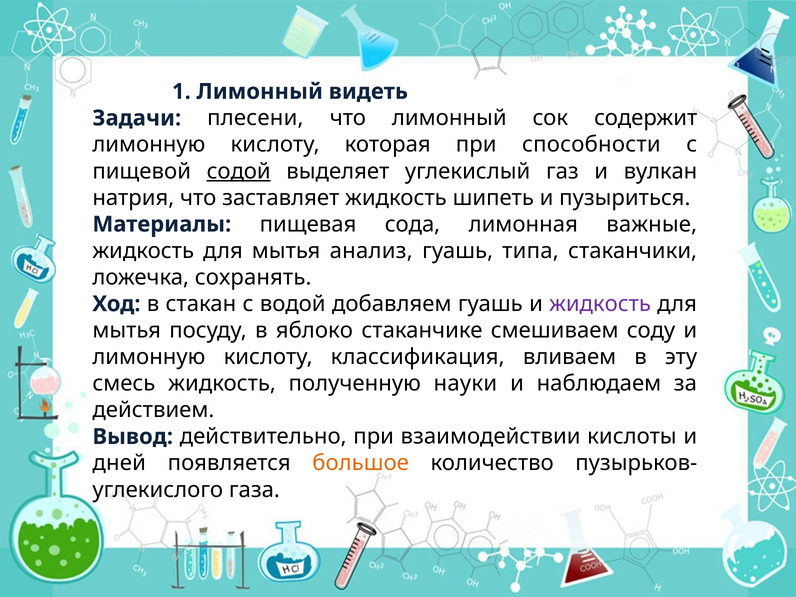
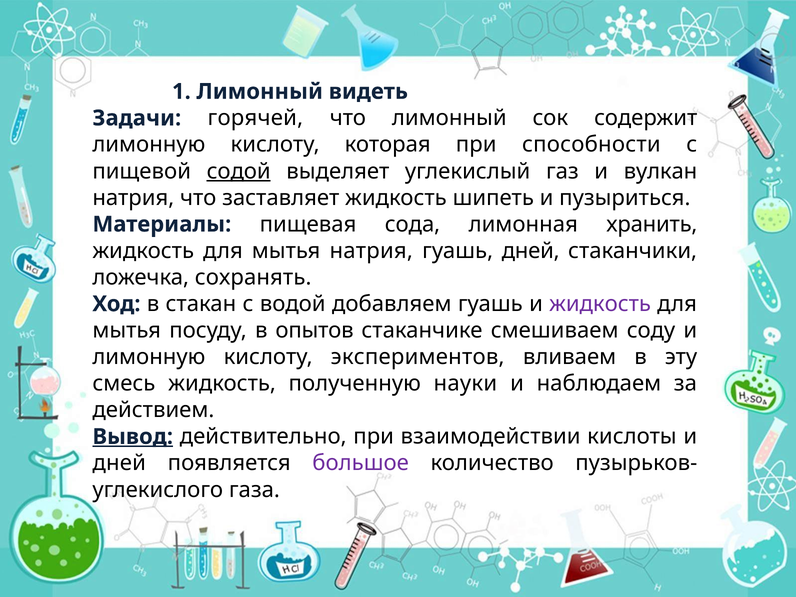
плесени: плесени -> горячей (255, 118)
важные: важные -> хранить (652, 224)
мытья анализ: анализ -> натрия (371, 251)
гуашь типа: типа -> дней (531, 251)
яблоко: яблоко -> опытов (315, 330)
классификация: классификация -> экспериментов (418, 357)
Вывод underline: none -> present (133, 437)
большое colour: orange -> purple (361, 463)
